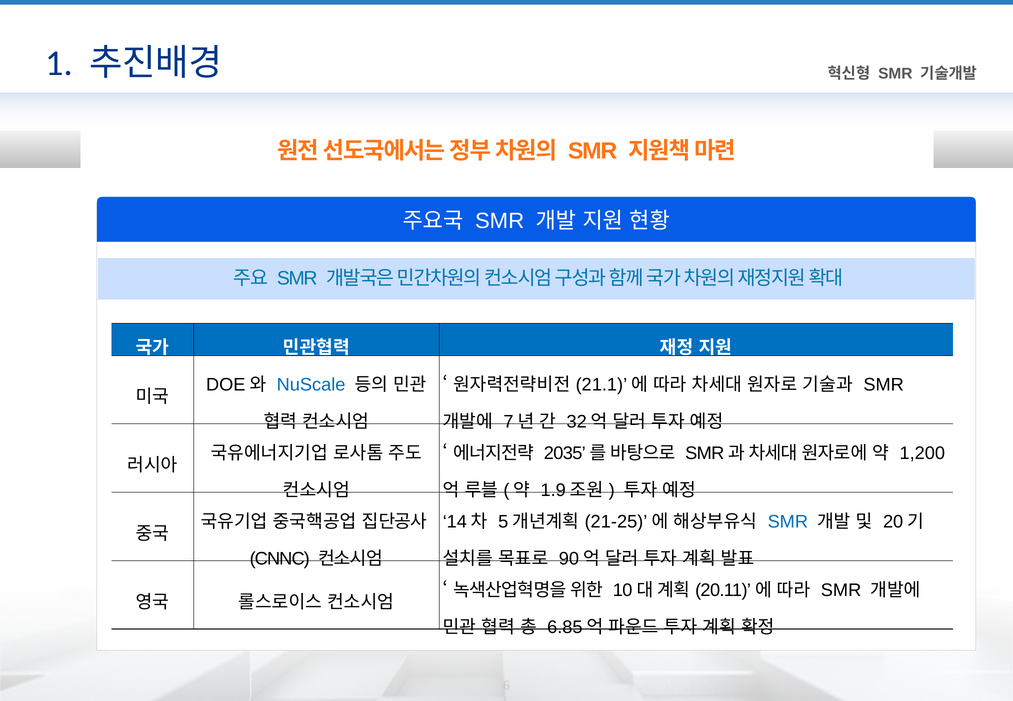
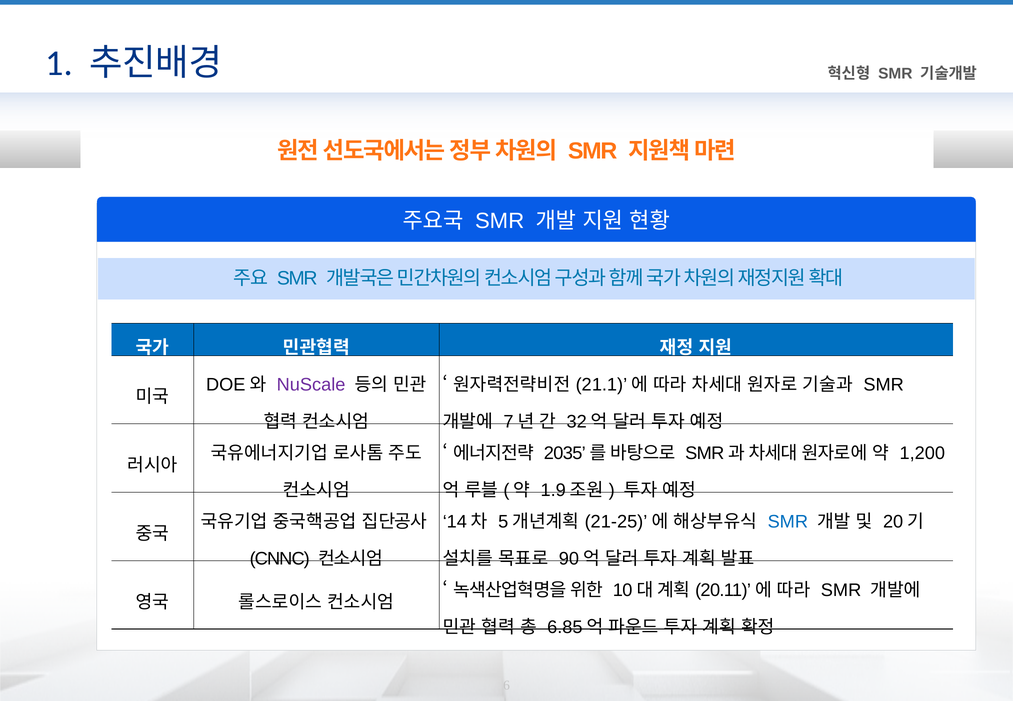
NuScale colour: blue -> purple (311, 385)
